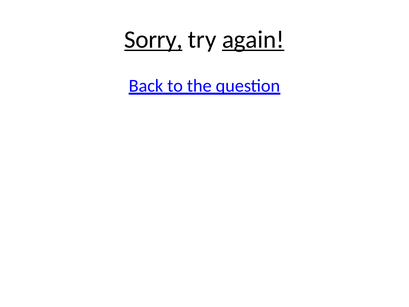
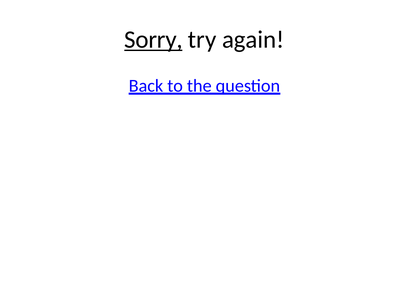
again underline: present -> none (253, 40)
